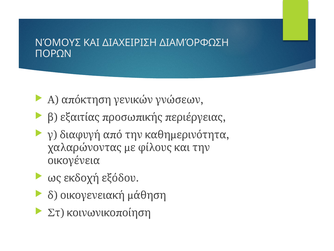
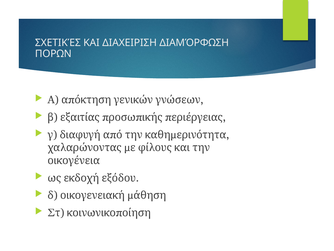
ΝΌΜΟΥΣ: ΝΌΜΟΥΣ -> ΣΧΕΤΙΚΈΣ (58, 43)
